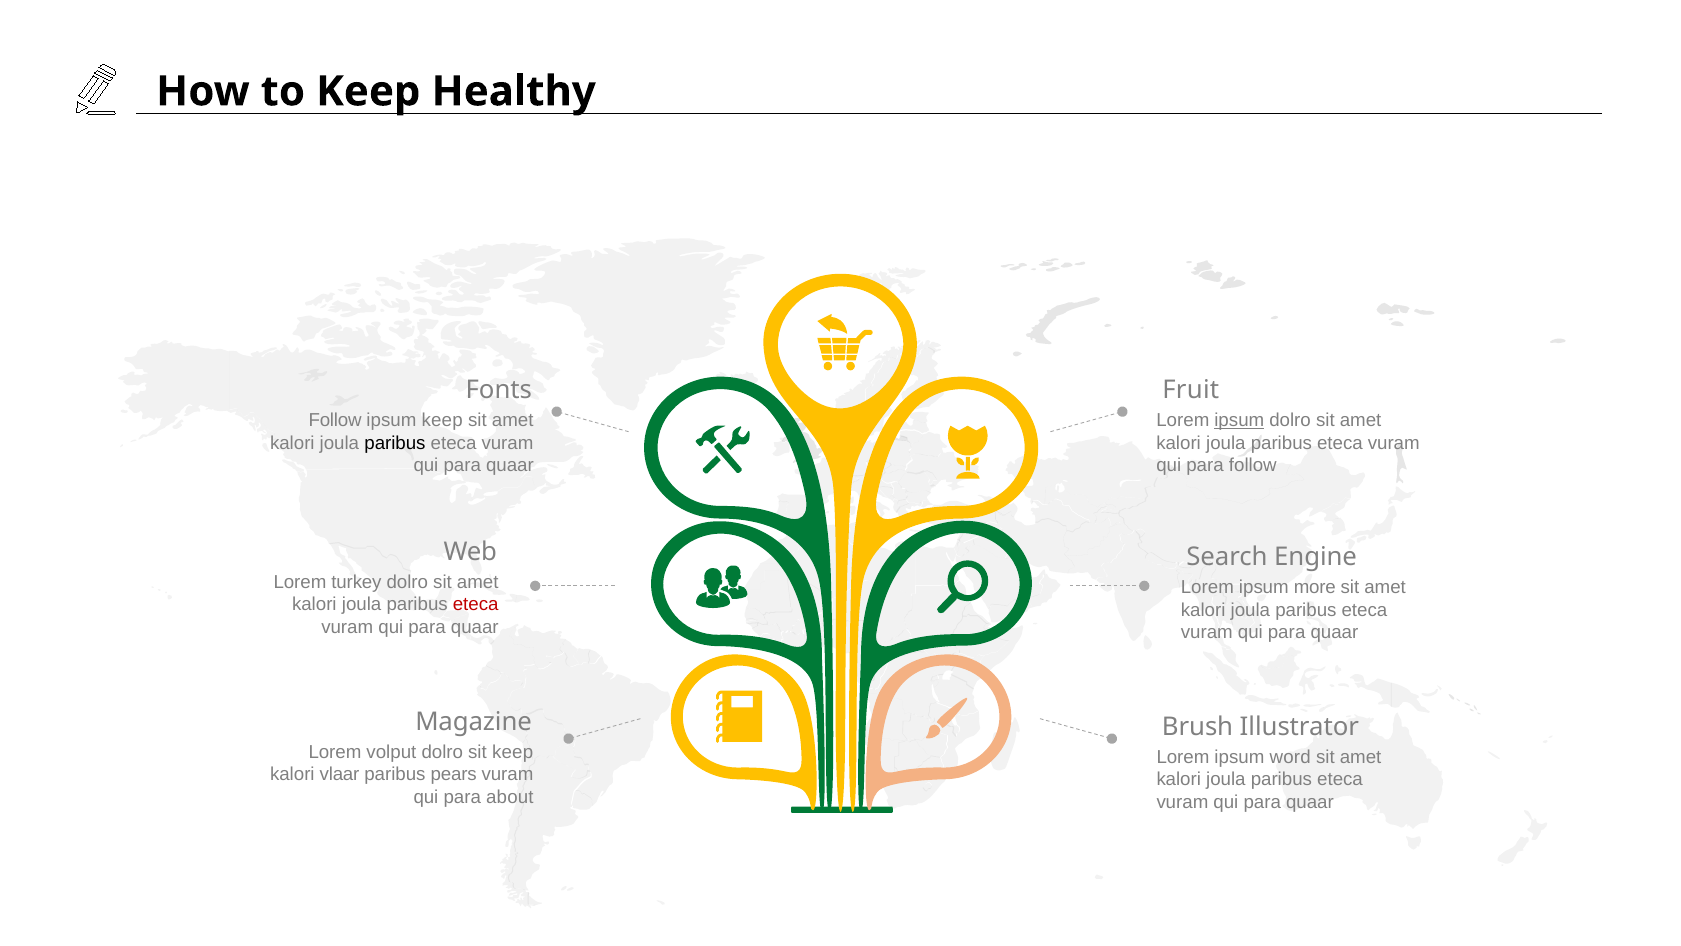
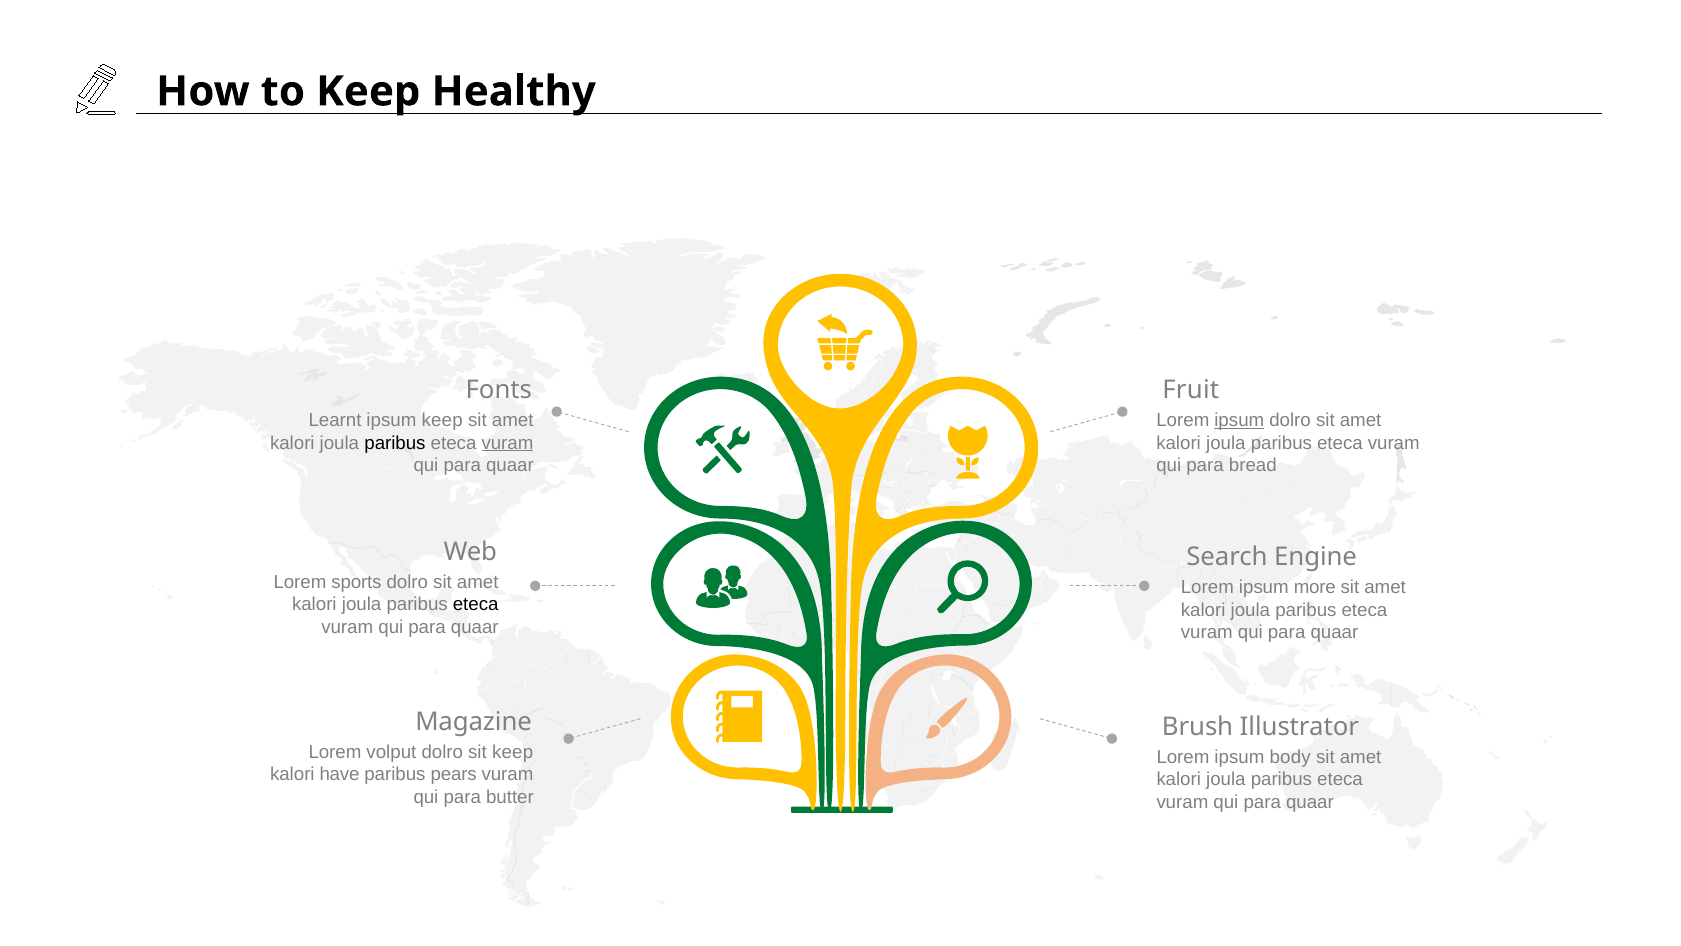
Follow: Follow -> Learnt (335, 420)
vuram underline: none -> present (507, 443)
para follow: follow -> bread (1253, 465)
turkey: turkey -> sports (356, 582)
eteca colour: red -> black (476, 604)
word: word -> body (1290, 757)
vlaar: vlaar -> have (340, 774)
about: about -> butter (510, 797)
